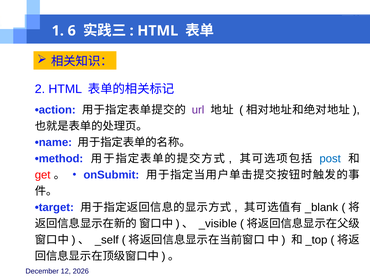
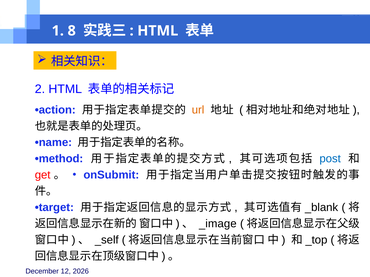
6: 6 -> 8 (72, 31)
url colour: purple -> orange (198, 110)
_visible: _visible -> _image (218, 224)
